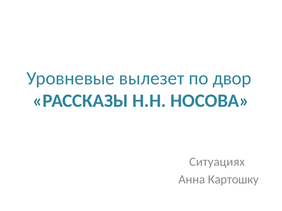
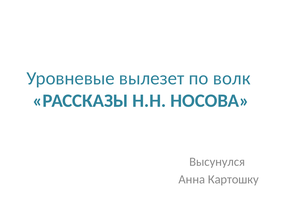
двор: двор -> волк (232, 78)
Ситуациях: Ситуациях -> Высунулся (217, 162)
